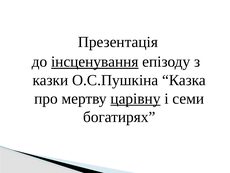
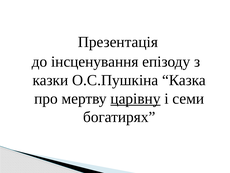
інсценування underline: present -> none (95, 62)
